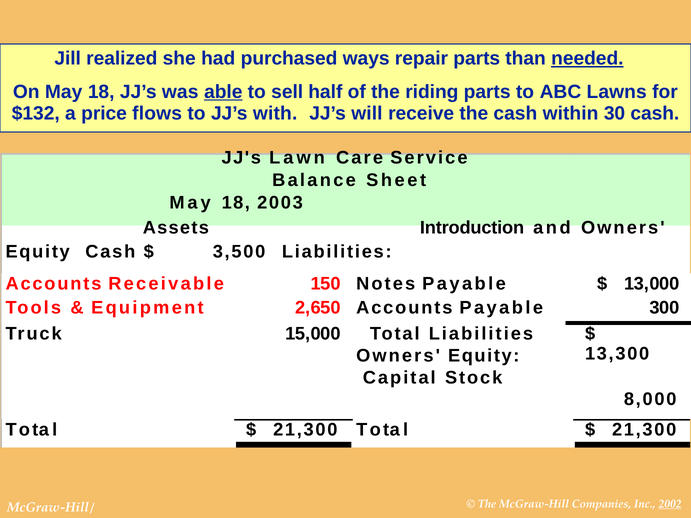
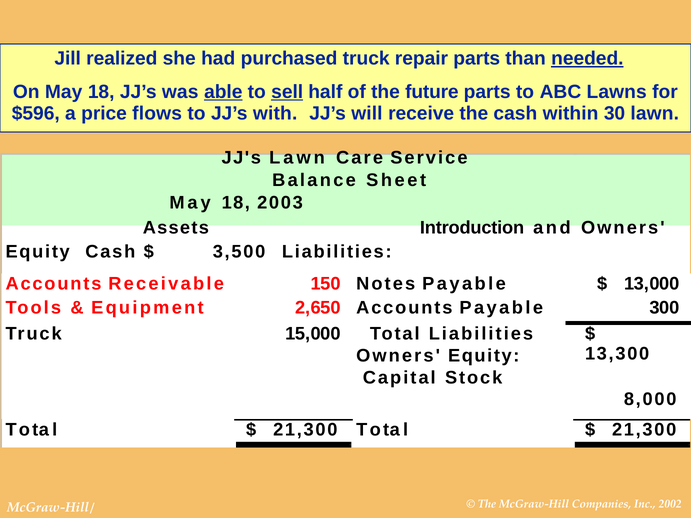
purchased ways: ways -> truck (366, 59)
sell underline: none -> present (287, 92)
riding: riding -> future (432, 92)
$132: $132 -> $596 (36, 113)
30 cash: cash -> lawn (655, 113)
2002 underline: present -> none (670, 504)
